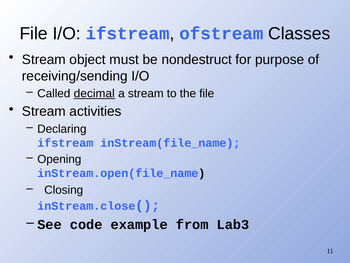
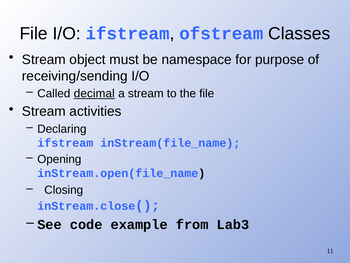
nondestruct: nondestruct -> namespace (197, 60)
